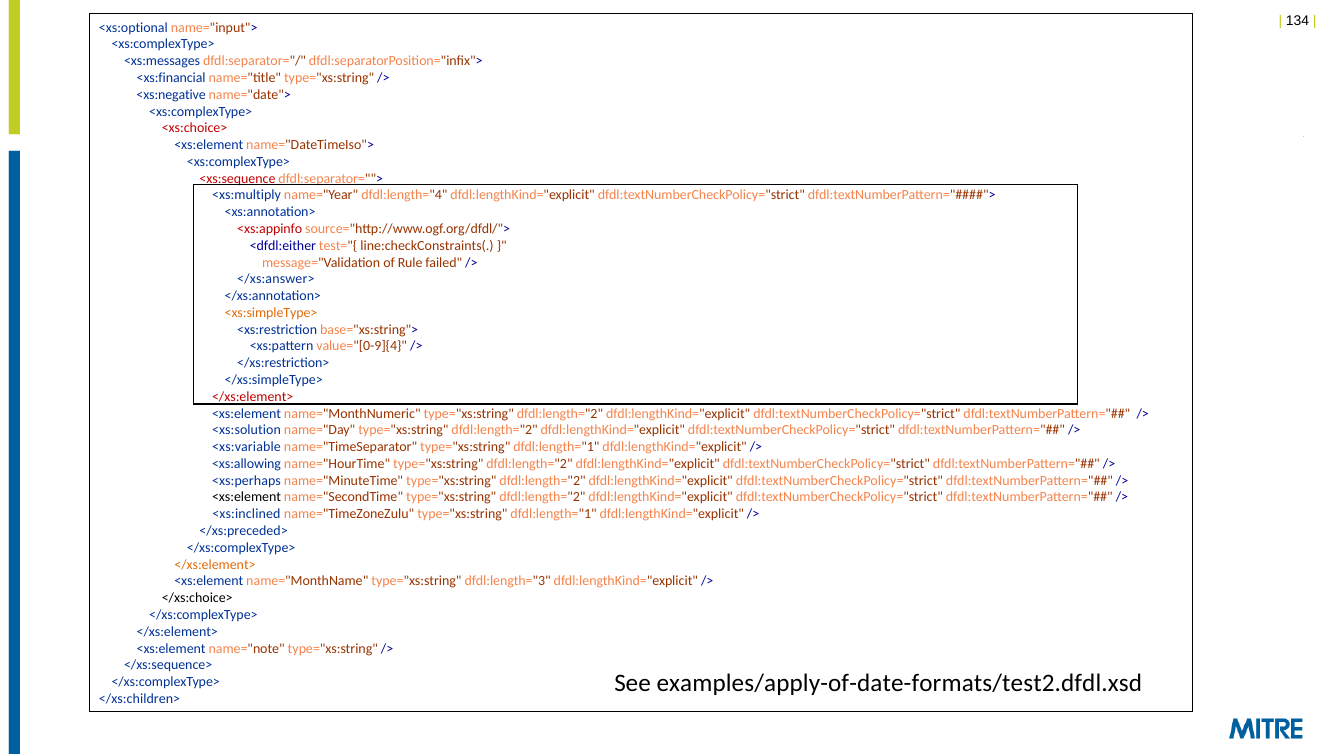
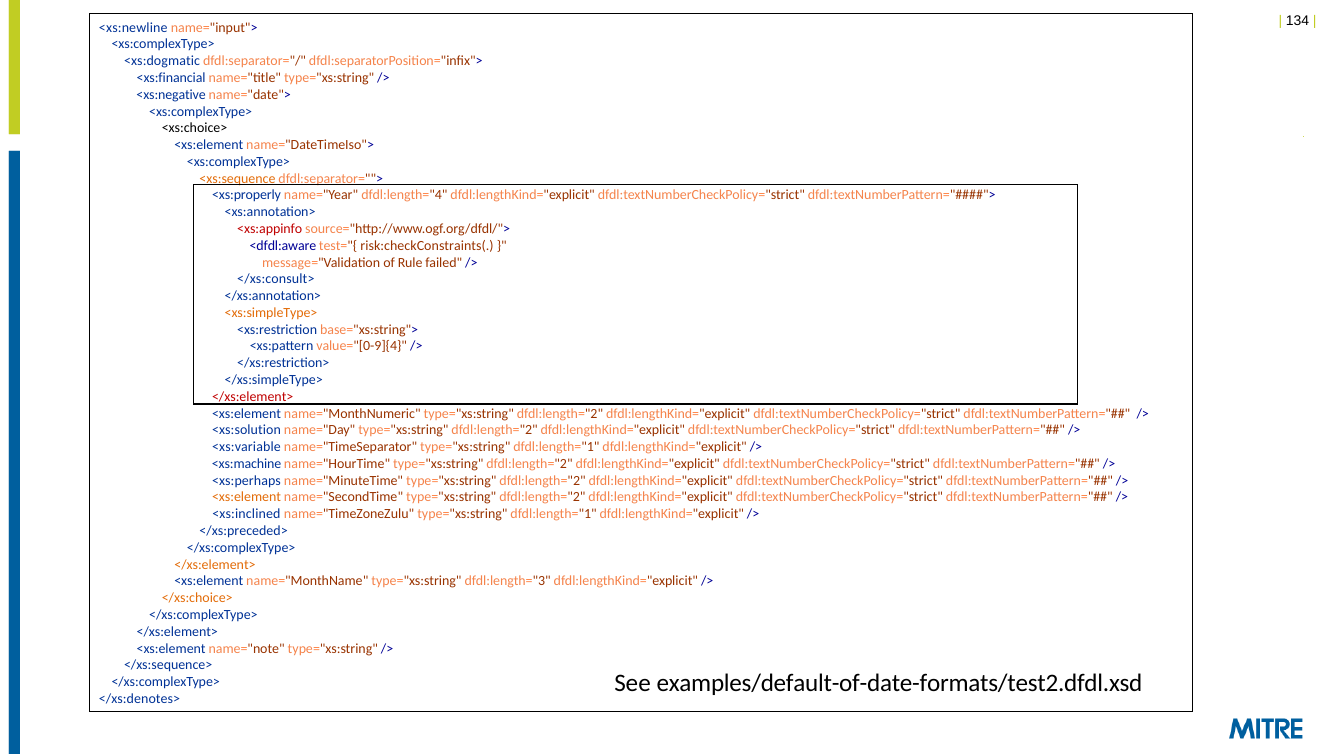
<xs:optional: <xs:optional -> <xs:newline (133, 28)
<xs:messages: <xs:messages -> <xs:dogmatic (162, 61)
<xs:choice> colour: red -> black (195, 128)
<xs:sequence colour: red -> orange (237, 179)
<xs:multiply: <xs:multiply -> <xs:properly (247, 195)
<dfdl:either: <dfdl:either -> <dfdl:aware (283, 246)
line:checkConstraints(: line:checkConstraints( -> risk:checkConstraints( (427, 246)
</xs:answer>: </xs:answer> -> </xs:consult> (276, 279)
<xs:allowing: <xs:allowing -> <xs:machine (247, 464)
<xs:element colour: black -> orange (247, 498)
</xs:choice> colour: black -> orange (197, 598)
examples/apply-of-date-formats/test2.dfdl.xsd: examples/apply-of-date-formats/test2.dfdl.xsd -> examples/default-of-date-formats/test2.dfdl.xsd (899, 684)
</xs:children>: </xs:children> -> </xs:denotes> (140, 699)
